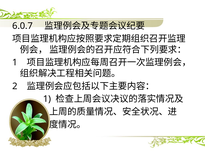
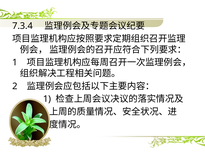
6.0.7: 6.0.7 -> 7.3.4 (23, 26)
